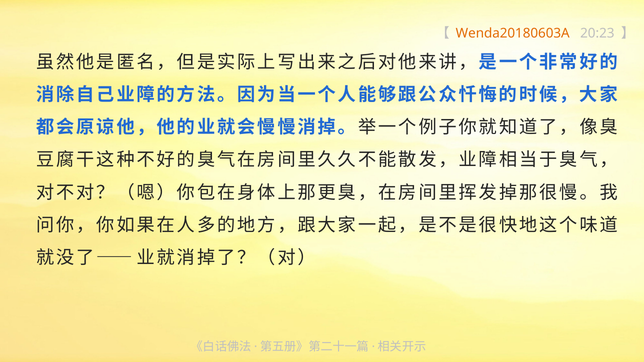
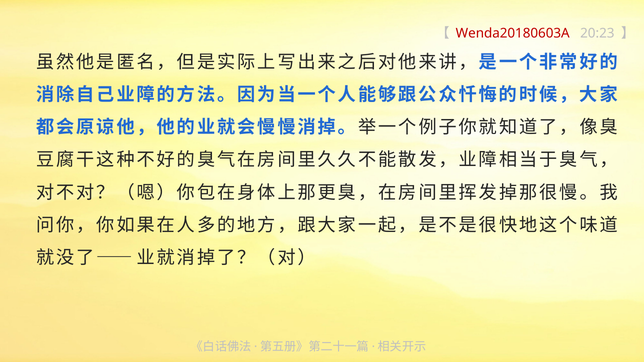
Wenda20180603A colour: orange -> red (513, 33)
